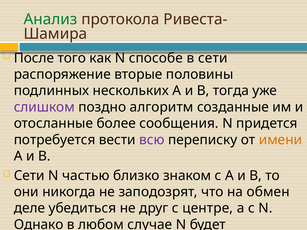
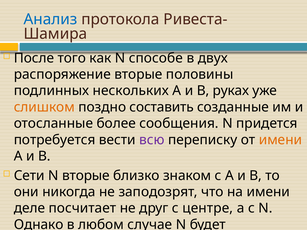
Анализ colour: green -> blue (50, 19)
в сети: сети -> двух (213, 58)
B тогда: тогда -> руках (231, 91)
слишком colour: purple -> orange (44, 107)
алгоритм: алгоритм -> составить (162, 107)
N частью: частью -> вторые (86, 176)
на обмен: обмен -> имени (268, 192)
убедиться: убедиться -> посчитает (82, 208)
